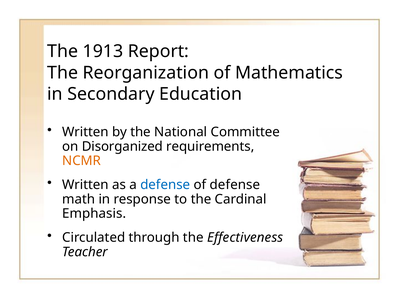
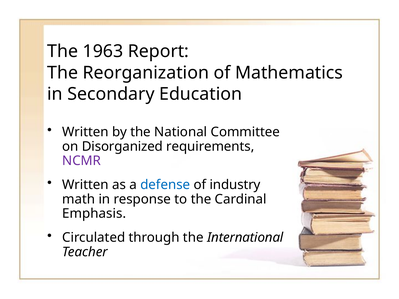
1913: 1913 -> 1963 (103, 51)
NCMR colour: orange -> purple (82, 161)
of defense: defense -> industry (235, 185)
Effectiveness: Effectiveness -> International (245, 238)
